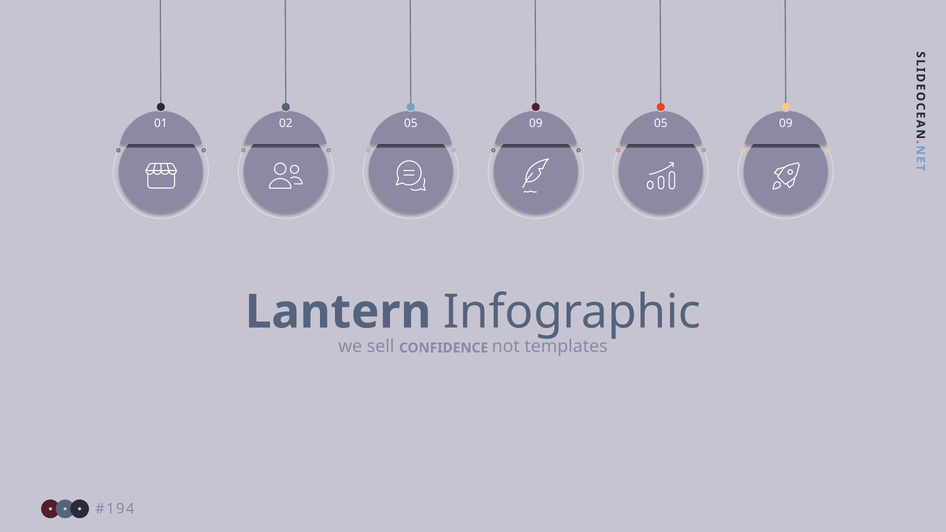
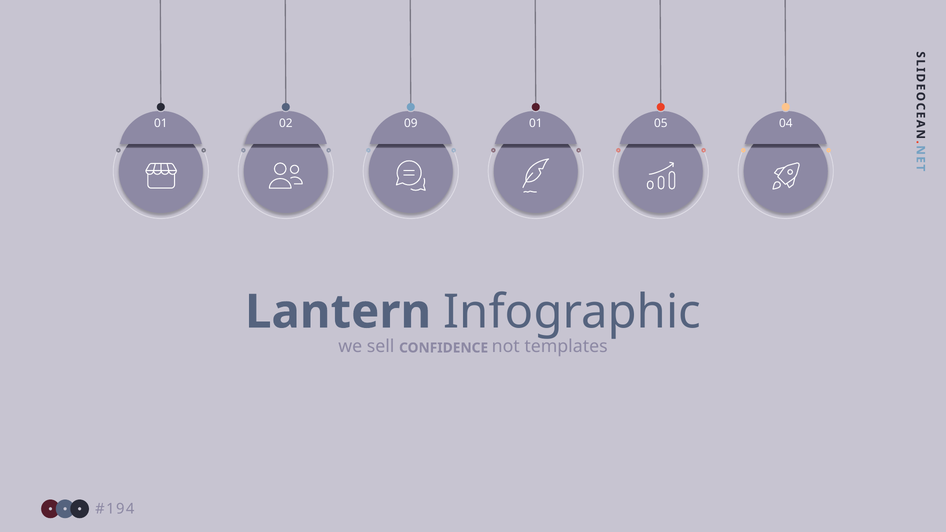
02 05: 05 -> 09 (411, 124)
01 09: 09 -> 01 (536, 124)
05 09: 09 -> 04 (786, 124)
